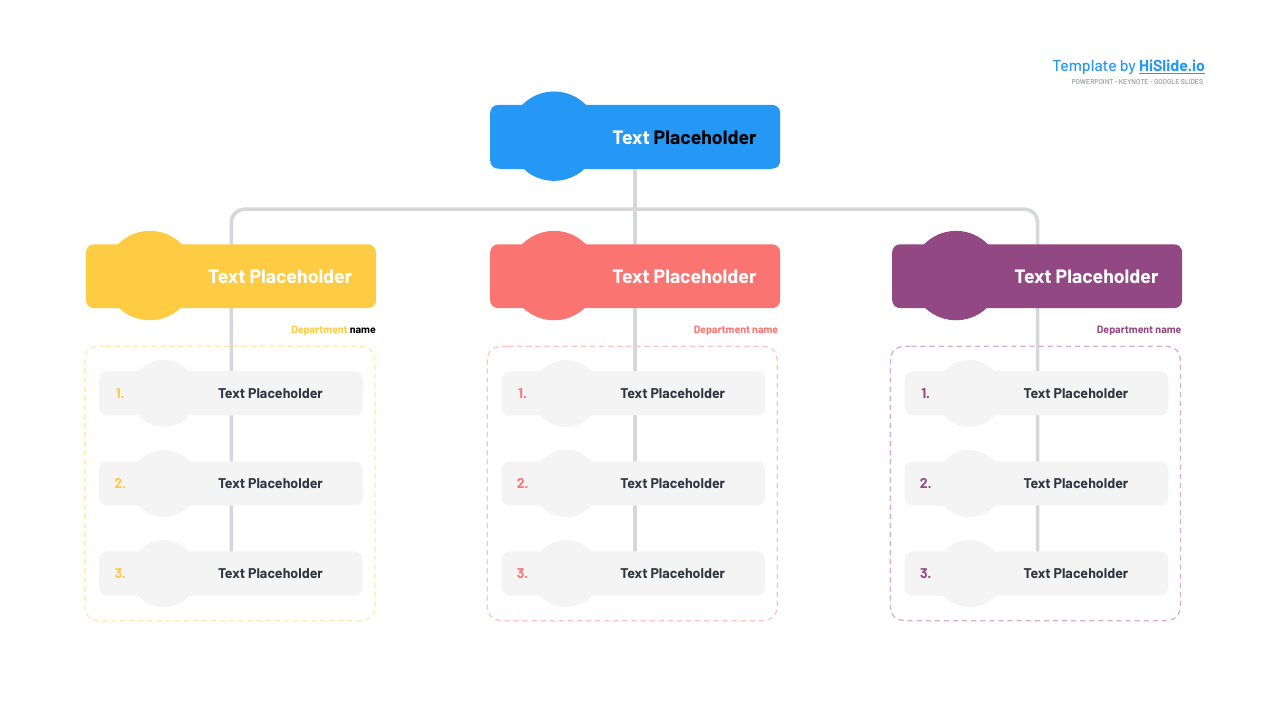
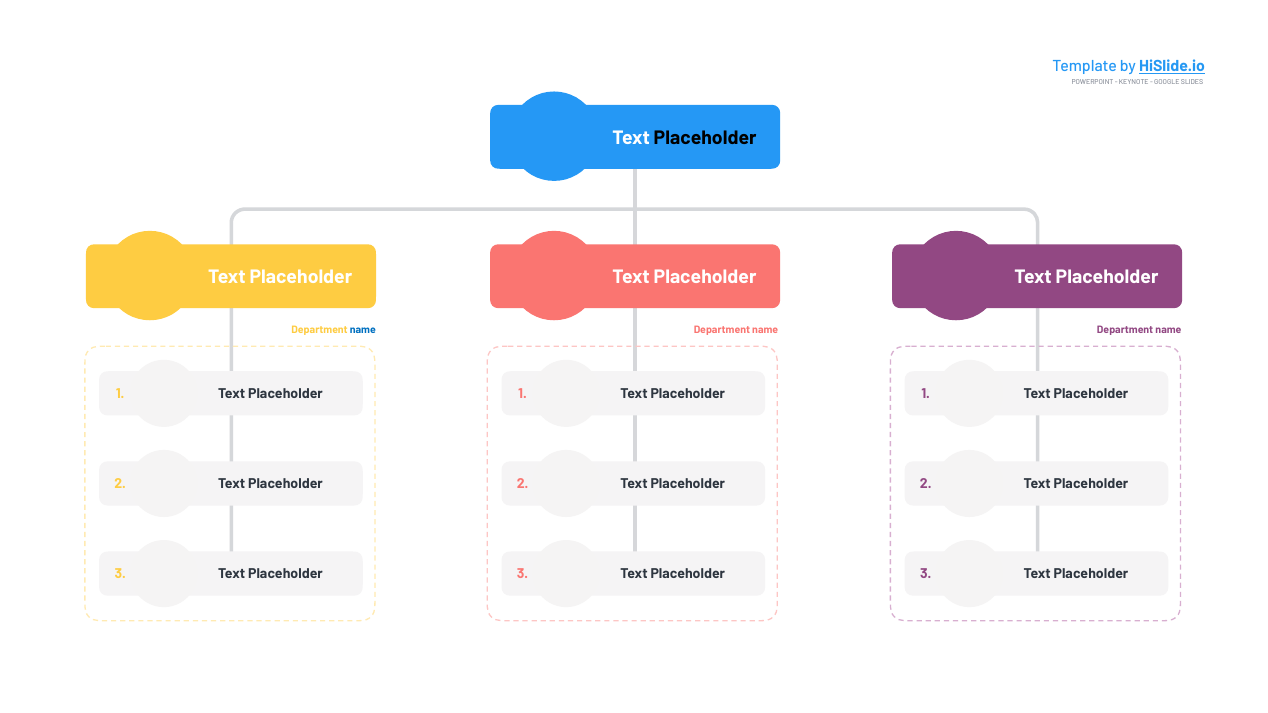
name colour: black -> blue (363, 331)
